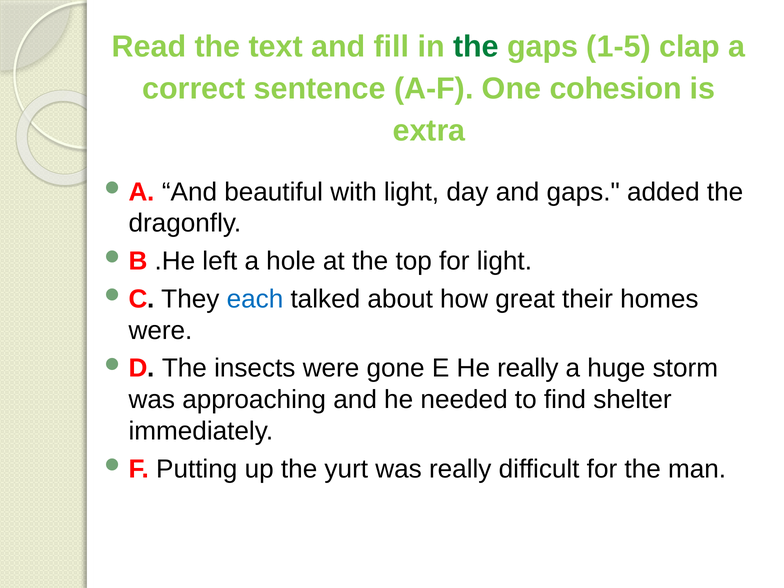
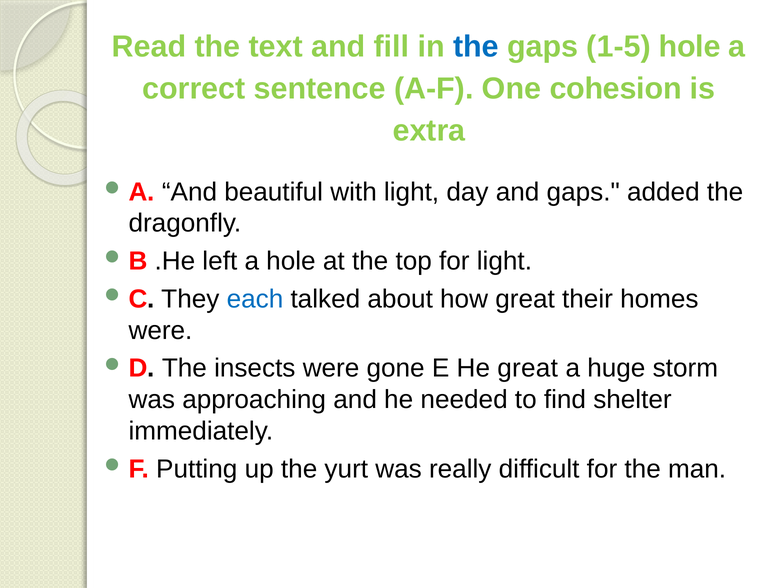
the colour: green -> blue (476, 46)
1-5 clap: clap -> hole (690, 46)
He really: really -> great (528, 368)
